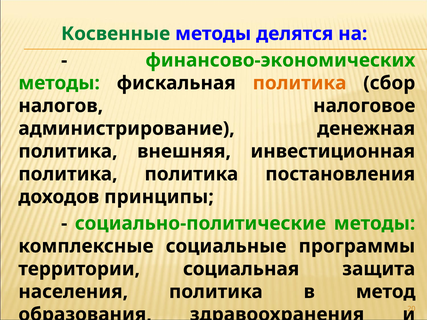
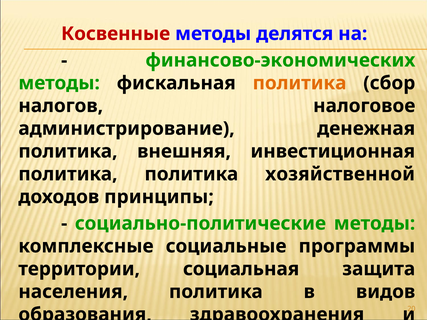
Косвенные colour: green -> red (116, 34)
постановления: постановления -> хозяйственной (340, 174)
метод: метод -> видов (386, 292)
